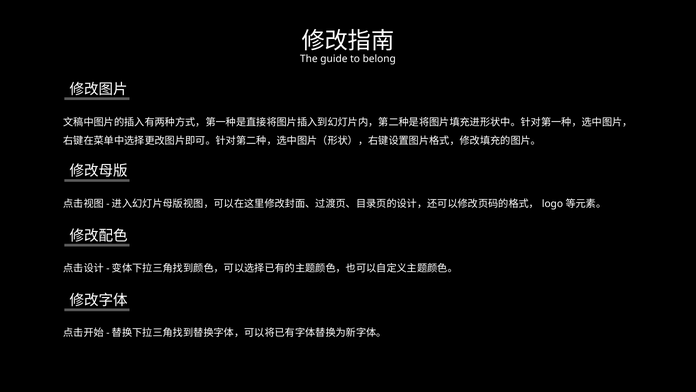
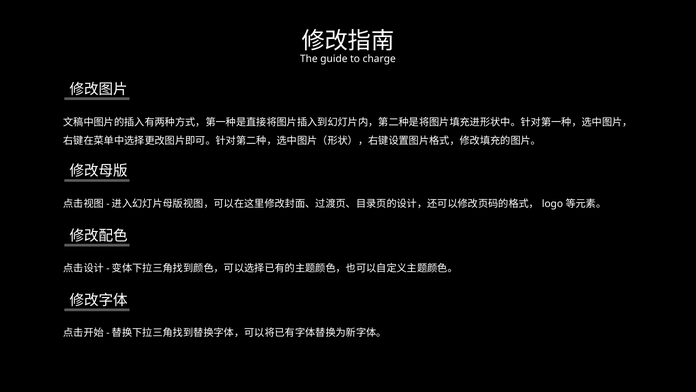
belong: belong -> charge (379, 59)
